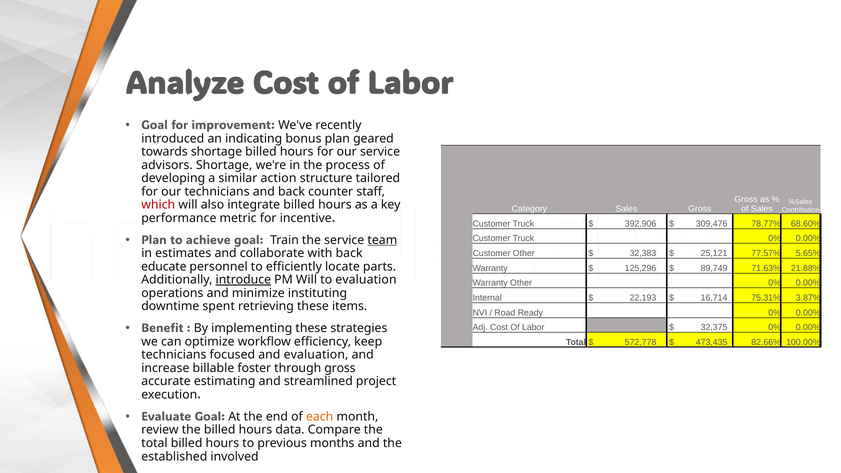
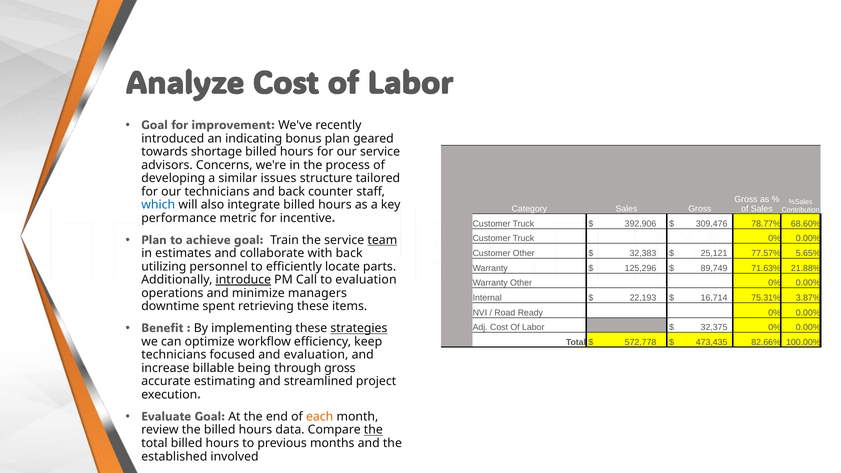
advisors Shortage: Shortage -> Concerns (224, 165)
action: action -> issues (279, 178)
which colour: red -> blue (158, 205)
educate: educate -> utilizing (164, 267)
PM Will: Will -> Call (307, 280)
instituting: instituting -> managers (317, 293)
strategies underline: none -> present (359, 328)
foster: foster -> being (254, 368)
the underline: none -> present (373, 430)
